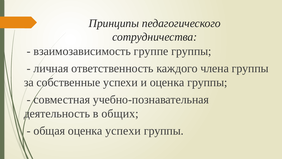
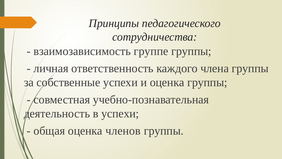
в общих: общих -> успехи (120, 113)
оценка успехи: успехи -> членов (123, 130)
